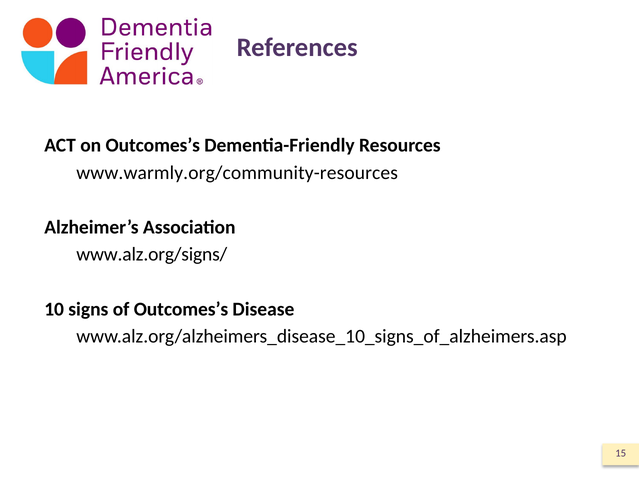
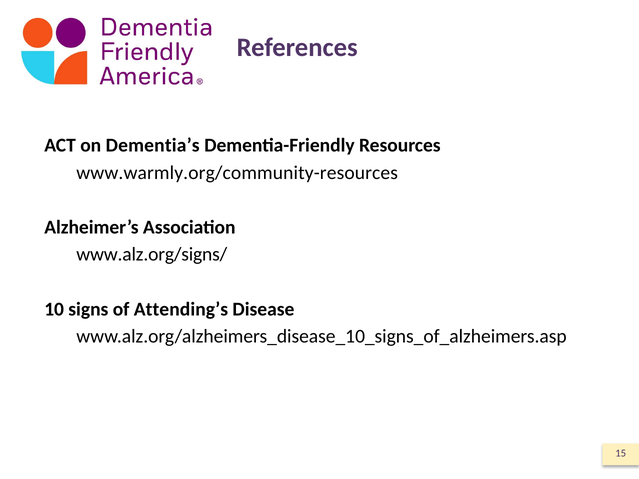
on Outcomes’s: Outcomes’s -> Dementia’s (153, 145)
of Outcomes’s: Outcomes’s -> Attending’s (181, 309)
